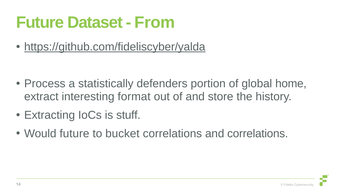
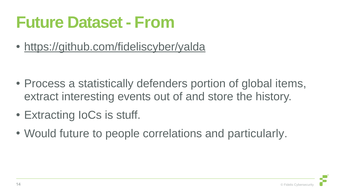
home: home -> items (291, 84)
format: format -> events (134, 97)
bucket: bucket -> people (122, 133)
and correlations: correlations -> particularly (258, 133)
